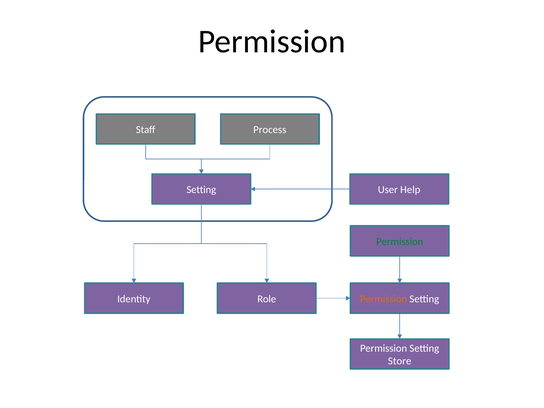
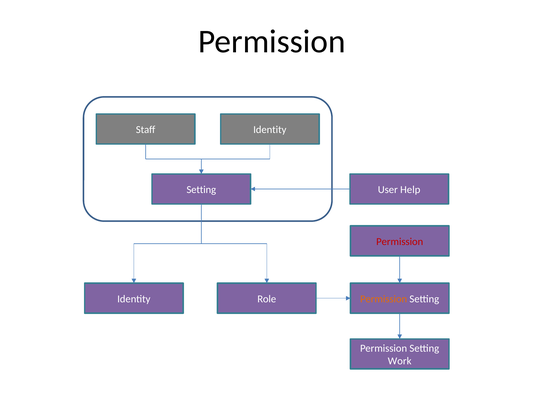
Staff Process: Process -> Identity (270, 130)
Permission colour: green -> red (400, 242)
Store: Store -> Work (400, 361)
